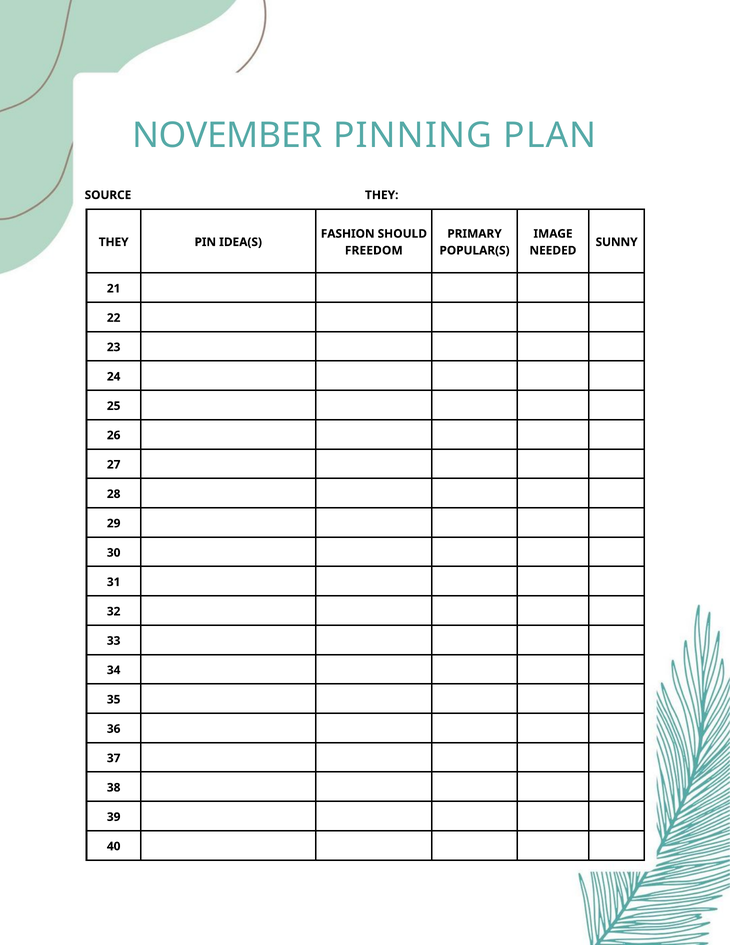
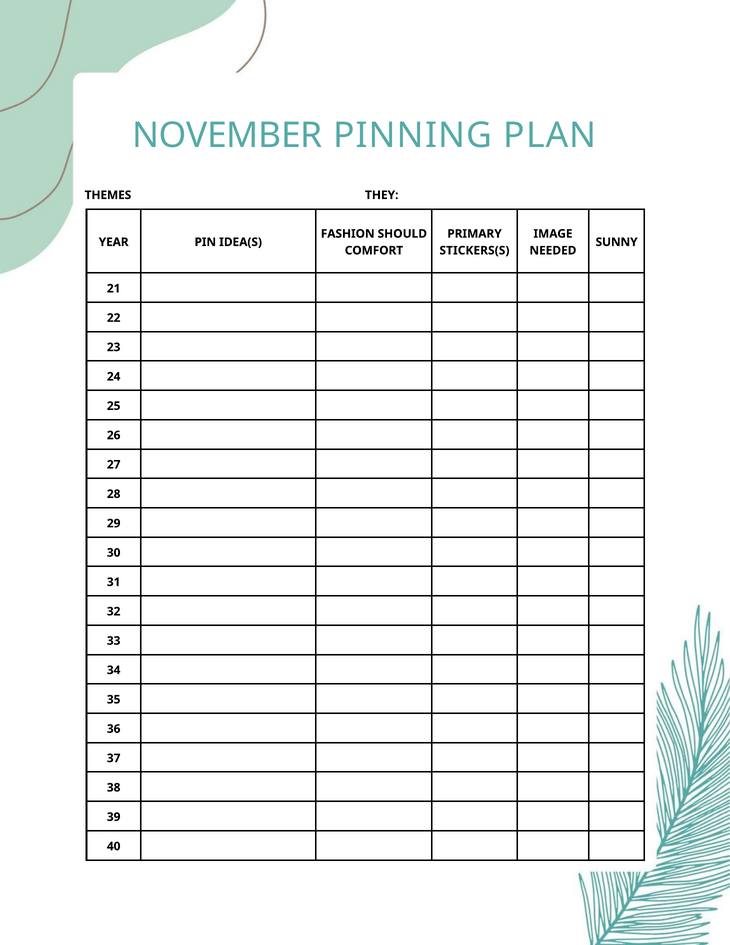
SOURCE: SOURCE -> THEMES (108, 195)
THEY: THEY -> YEAR (114, 242)
FREEDOM: FREEDOM -> COMFORT (374, 250)
POPULAR(S: POPULAR(S -> STICKERS(S (474, 250)
